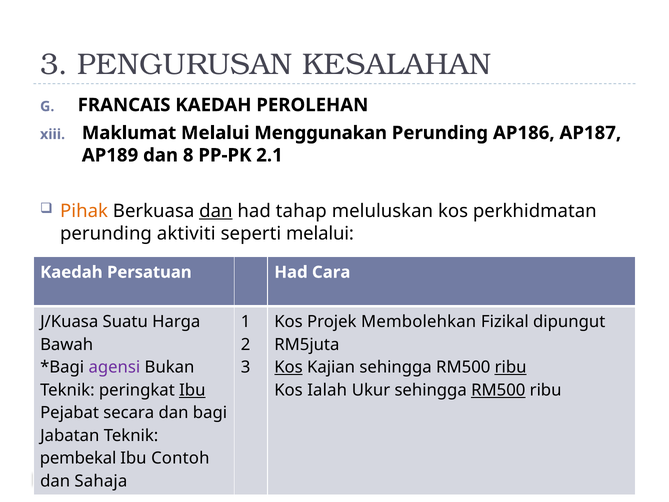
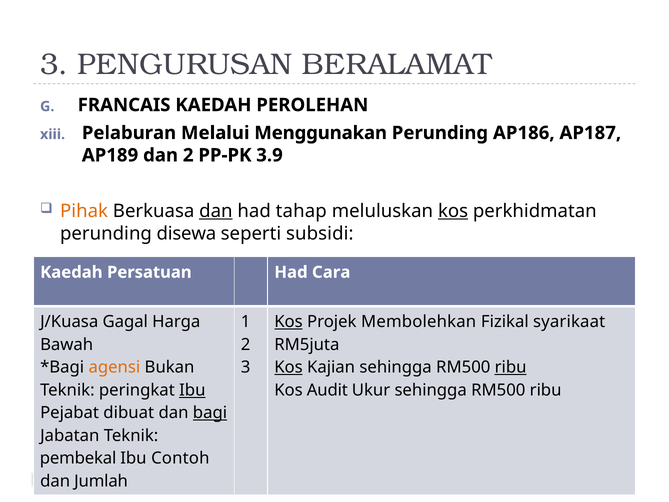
KESALAHAN: KESALAHAN -> BERALAMAT (397, 65)
Maklumat: Maklumat -> Pelaburan (129, 133)
dan 8: 8 -> 2 (188, 155)
2.1: 2.1 -> 3.9 (269, 155)
kos underline: none -> present (453, 211)
aktiviti: aktiviti -> disewa (186, 233)
seperti melalui: melalui -> subsidi (320, 233)
Suatu: Suatu -> Gagal (125, 322)
Kos underline: none -> present (289, 322)
dipungut: dipungut -> syarikaat (569, 322)
agensi colour: purple -> orange (114, 367)
Ialah: Ialah -> Audit (327, 390)
RM500 underline: present -> none (498, 390)
secara: secara -> dibuat (129, 413)
bagi underline: none -> present (210, 413)
Sahaja: Sahaja -> Jumlah (101, 481)
